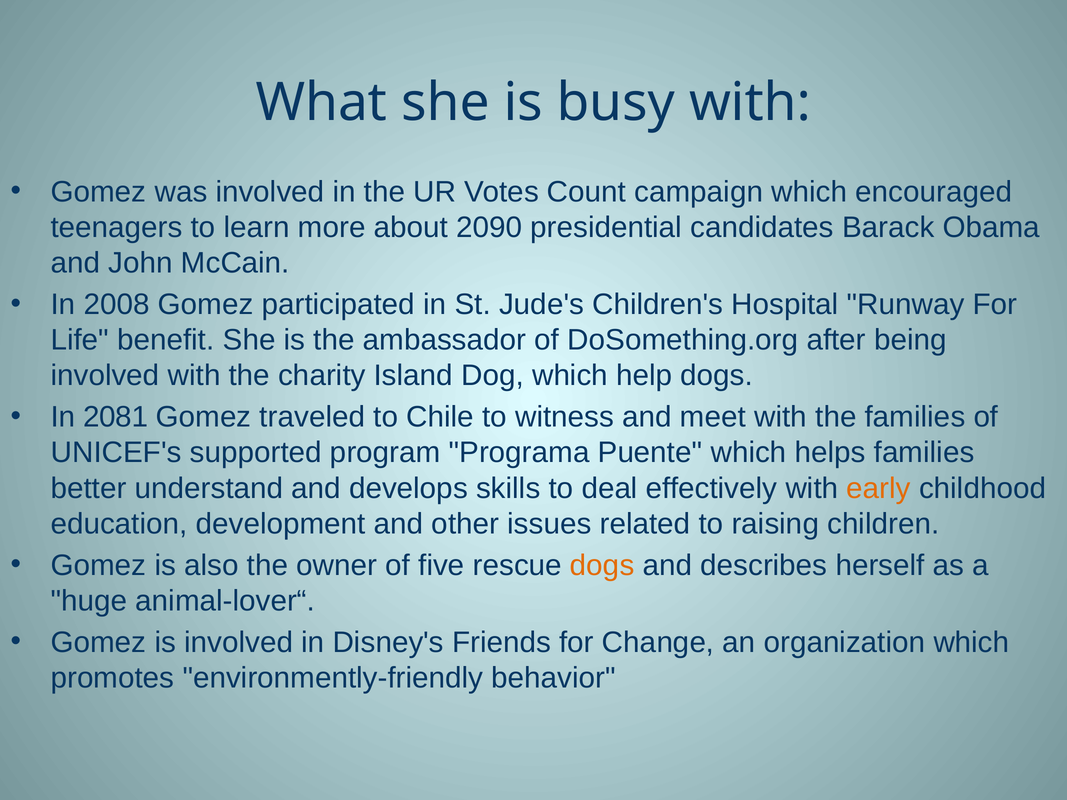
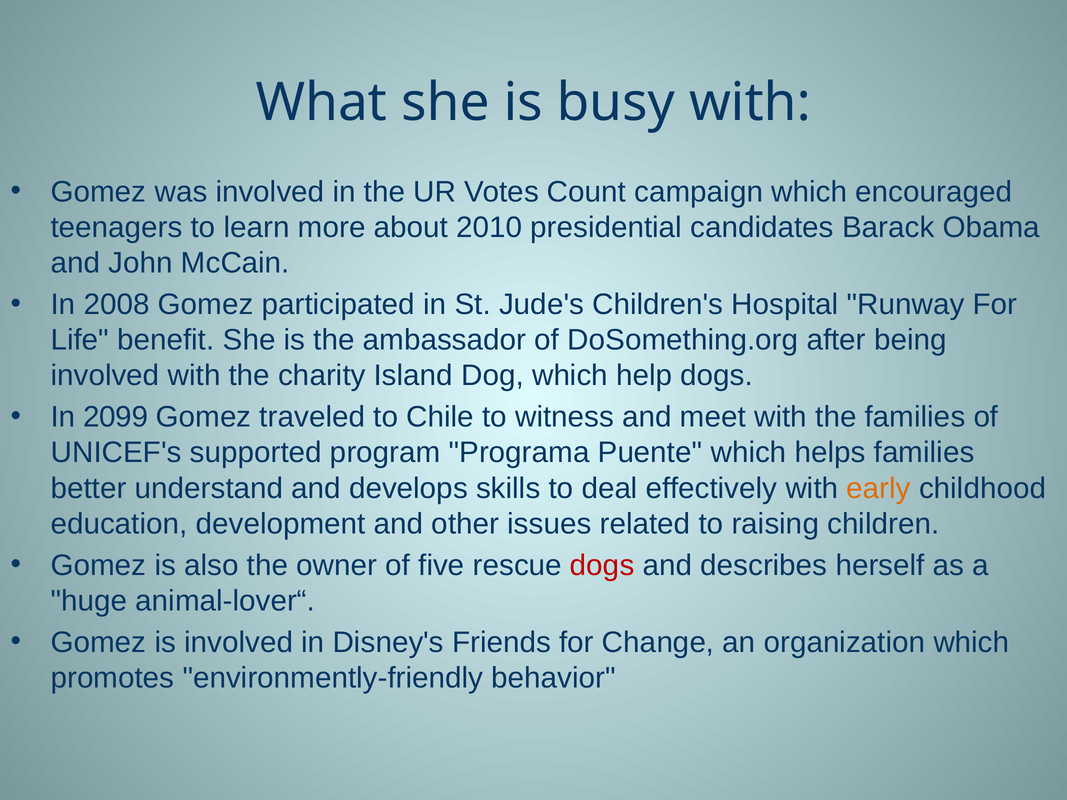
2090: 2090 -> 2010 (489, 228)
2081: 2081 -> 2099 (116, 417)
dogs colour: orange -> red (602, 566)
